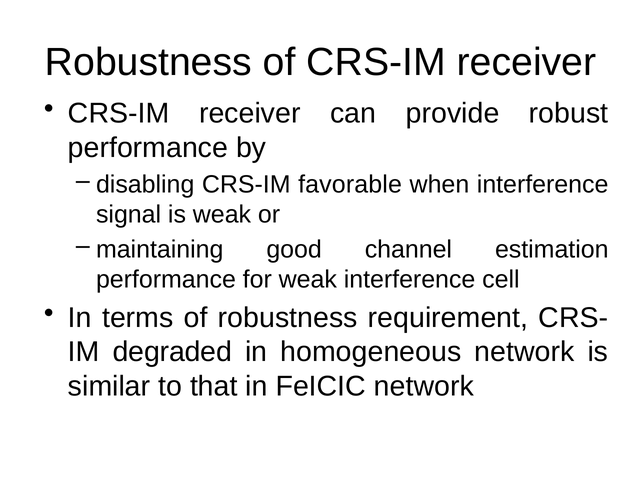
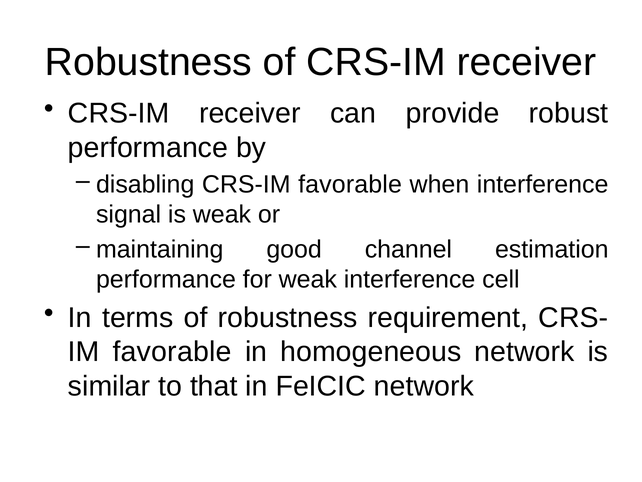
degraded: degraded -> favorable (172, 352)
